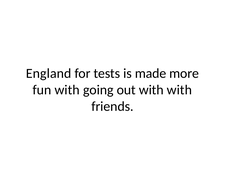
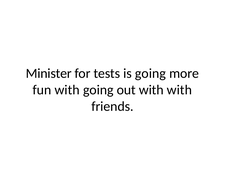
England: England -> Minister (49, 73)
is made: made -> going (150, 73)
